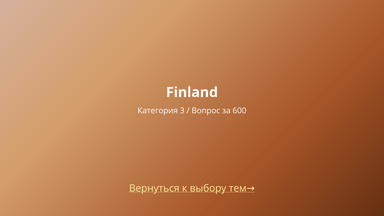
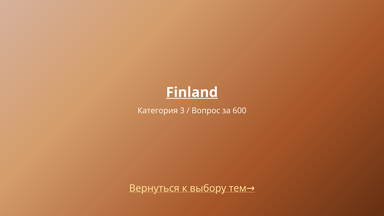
Finland underline: none -> present (192, 92)
